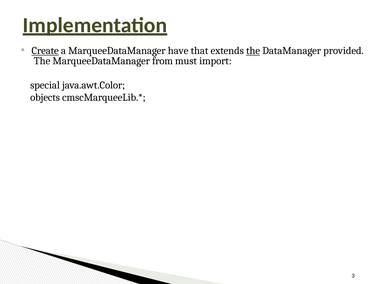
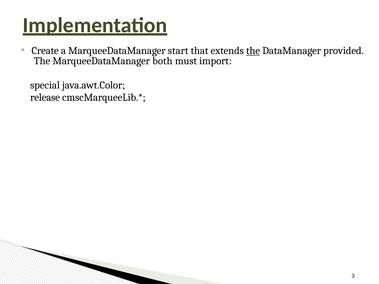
Create underline: present -> none (45, 51)
have: have -> start (178, 51)
from: from -> both (162, 61)
objects: objects -> release (45, 97)
